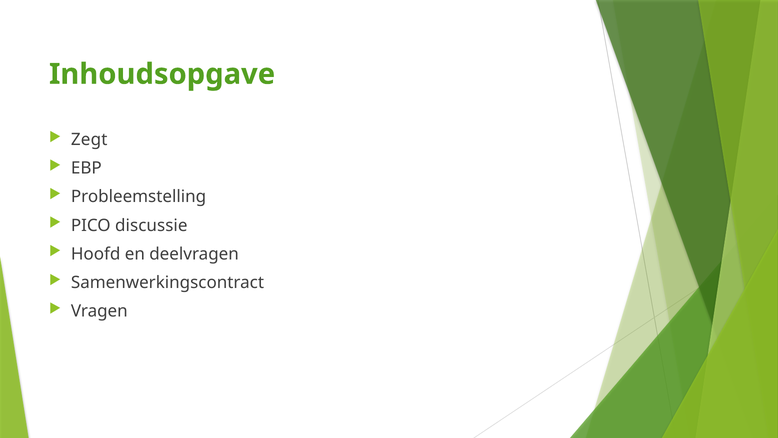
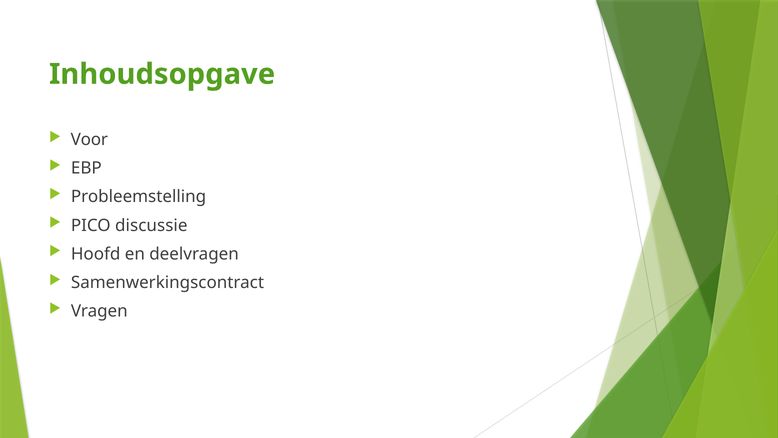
Zegt: Zegt -> Voor (89, 140)
